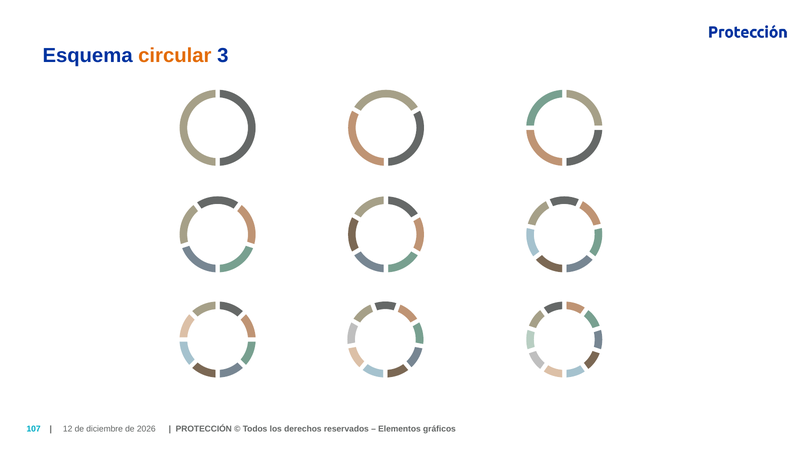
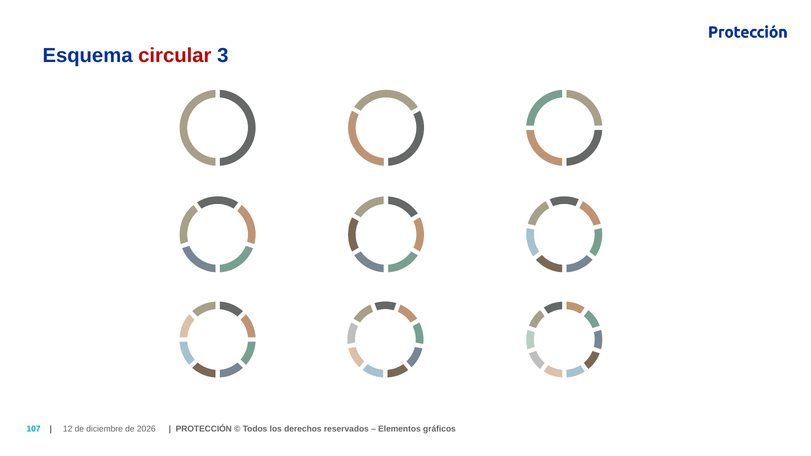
circular colour: orange -> red (175, 56)
